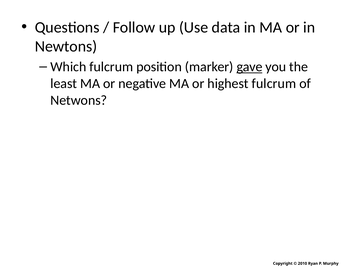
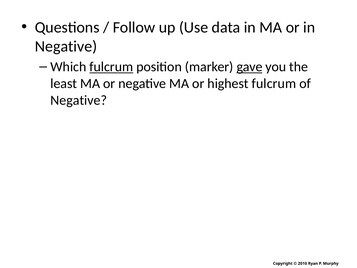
Newtons: Newtons -> Negative (66, 46)
fulcrum underline: none -> present (111, 67)
Netwons: Netwons -> Negative (79, 100)
